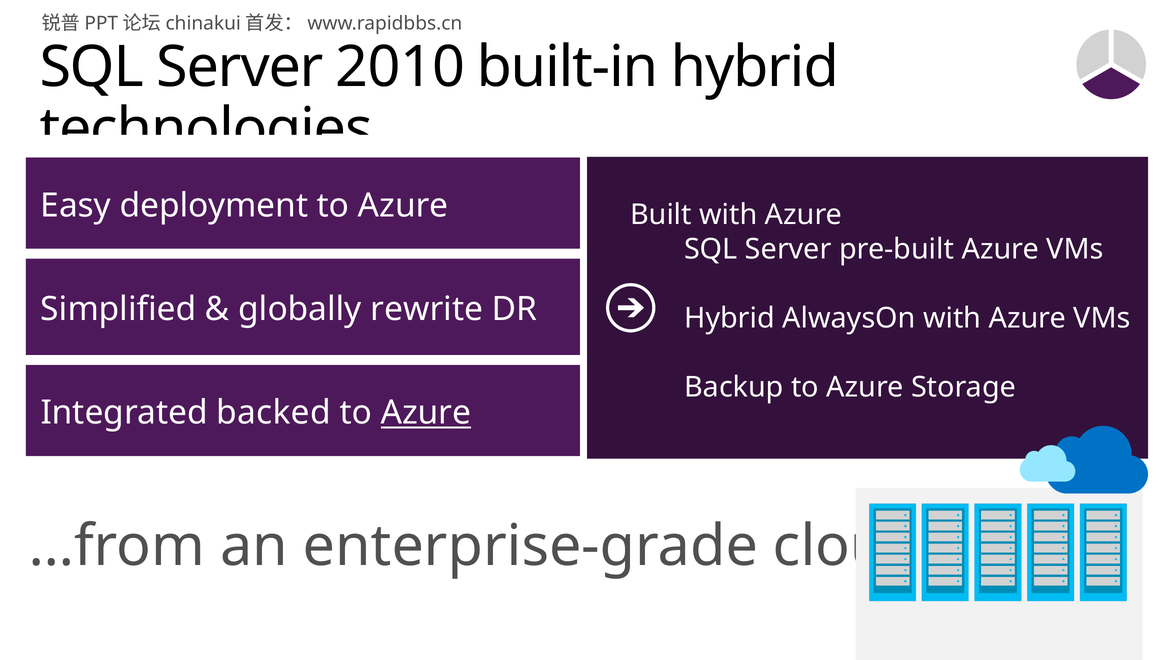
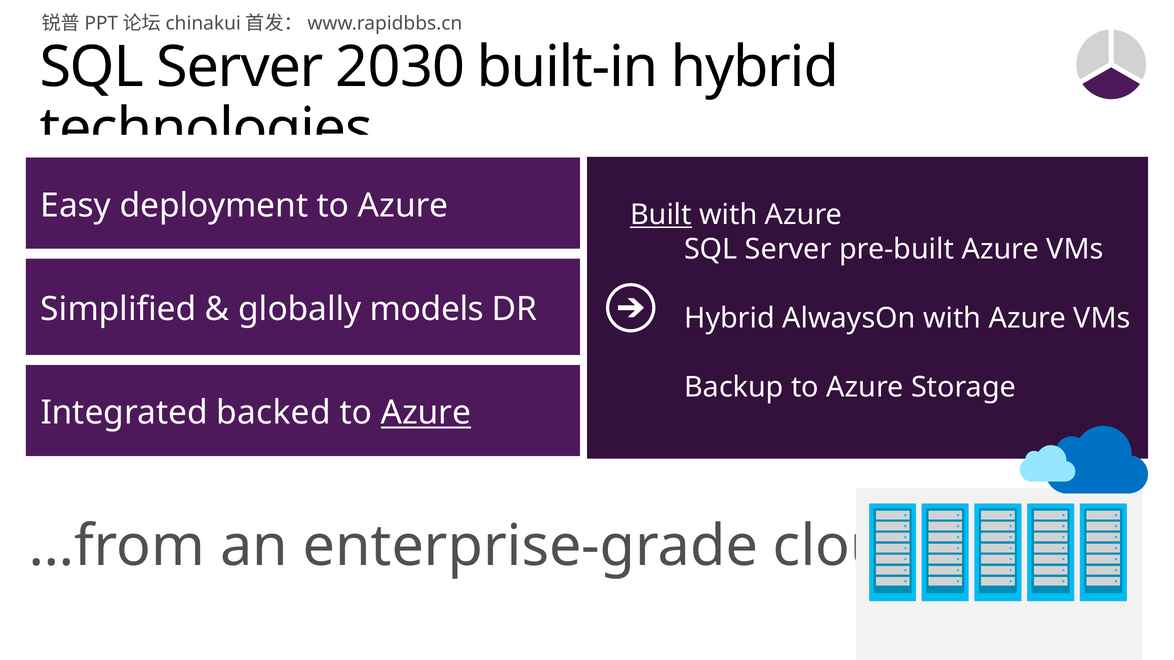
2010: 2010 -> 2030 (400, 67)
Built underline: none -> present (661, 215)
rewrite: rewrite -> models (427, 309)
